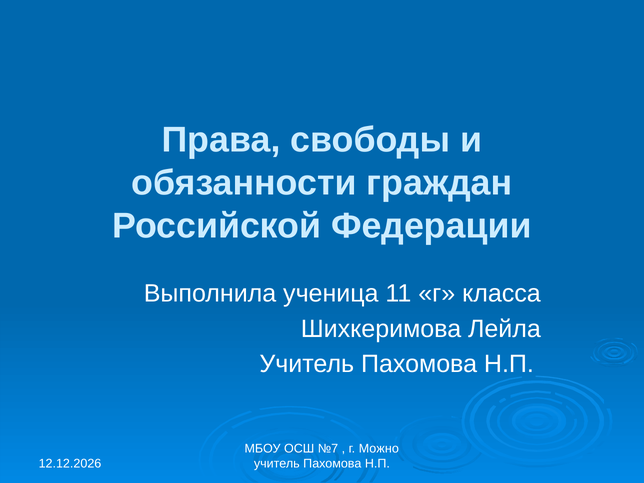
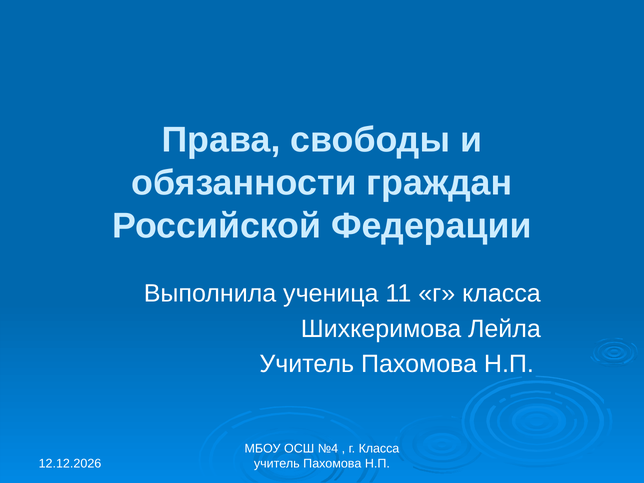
№7: №7 -> №4 (328, 448)
Можно: Можно -> Класса (379, 448)
